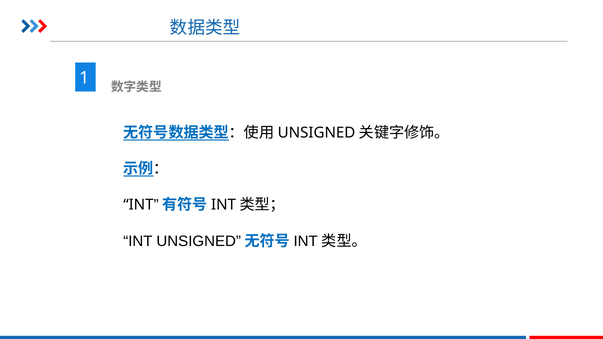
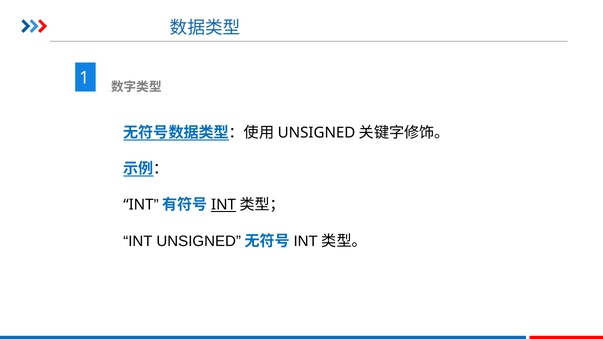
INT underline: none -> present (224, 205)
